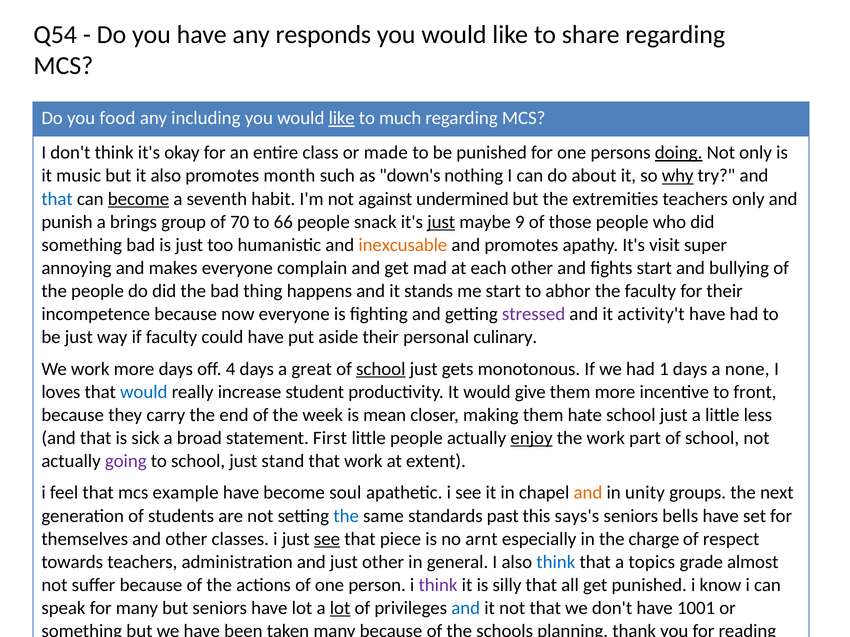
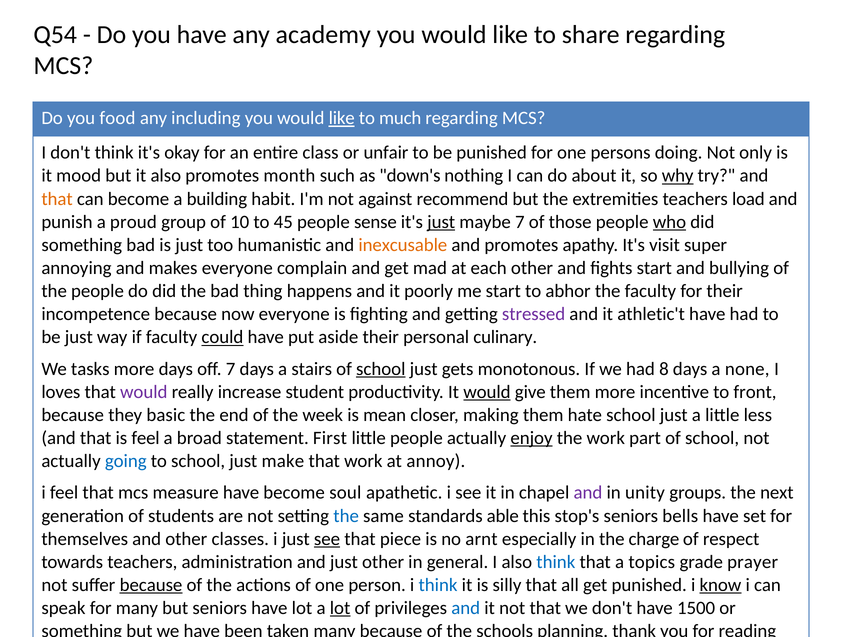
responds: responds -> academy (323, 35)
made: made -> unfair (386, 153)
doing underline: present -> none (679, 153)
music: music -> mood (79, 176)
that colour: blue -> orange (57, 199)
become underline: present -> none (139, 199)
seventh: seventh -> building (217, 199)
undermined: undermined -> recommend (462, 199)
teachers only: only -> load (748, 199)
brings: brings -> proud (133, 222)
70: 70 -> 10 (240, 222)
66: 66 -> 45 (283, 222)
snack: snack -> sense (375, 222)
maybe 9: 9 -> 7 (520, 222)
who underline: none -> present (669, 222)
stands: stands -> poorly (429, 291)
activity't: activity't -> athletic't (651, 314)
could underline: none -> present (222, 337)
We work: work -> tasks (90, 369)
off 4: 4 -> 7 (231, 369)
great: great -> stairs (312, 369)
1: 1 -> 8 (664, 369)
would colour: blue -> purple (144, 392)
would underline: none -> present (487, 392)
carry: carry -> basic (166, 415)
is sick: sick -> feel (146, 438)
going colour: purple -> blue (126, 461)
stand: stand -> make (283, 461)
extent: extent -> annoy (436, 461)
example: example -> measure (186, 493)
and colour: orange -> purple (588, 493)
past: past -> able (503, 516)
says's: says's -> stop's (577, 516)
almost: almost -> prayer (753, 562)
because underline: none -> present (151, 585)
think colour: purple -> blue (438, 585)
know underline: none -> present (720, 585)
1001: 1001 -> 1500 (696, 609)
